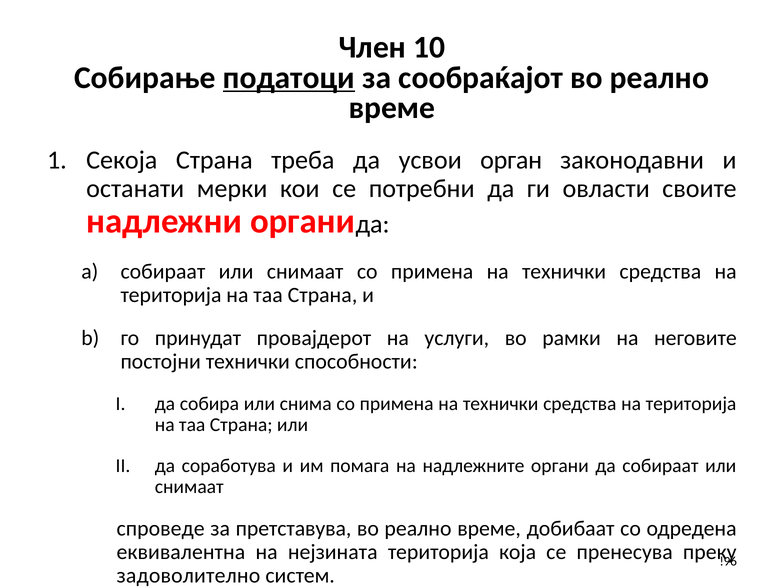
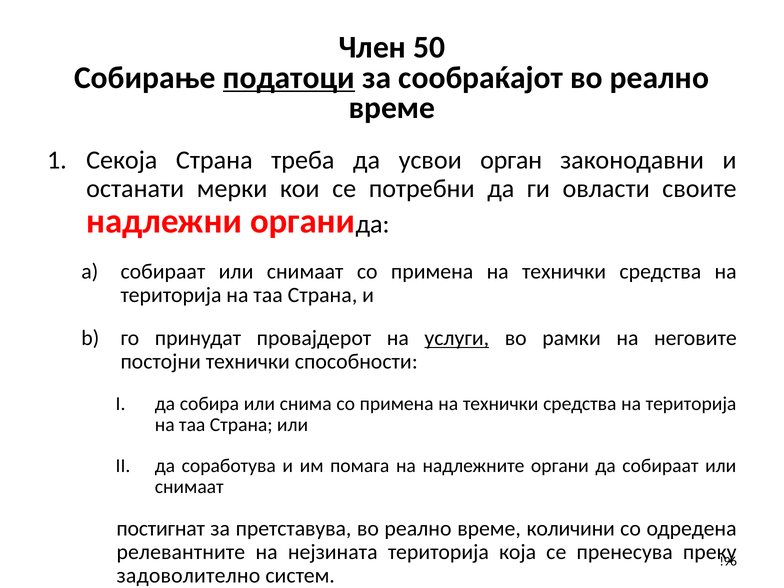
10: 10 -> 50 (429, 47)
услуги underline: none -> present (457, 338)
спроведе: спроведе -> постигнат (161, 529)
добибаат: добибаат -> количини (571, 529)
еквивалентна: еквивалентна -> релевантните (181, 552)
